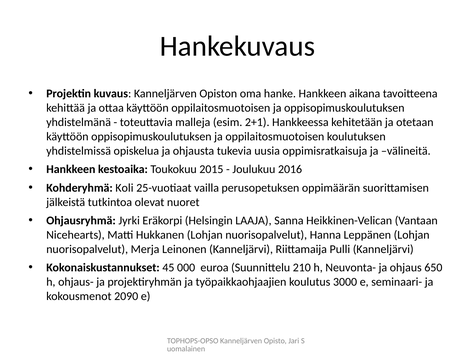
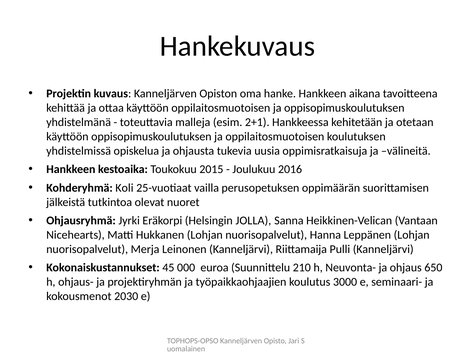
LAAJA: LAAJA -> JOLLA (253, 220)
2090: 2090 -> 2030 (126, 296)
